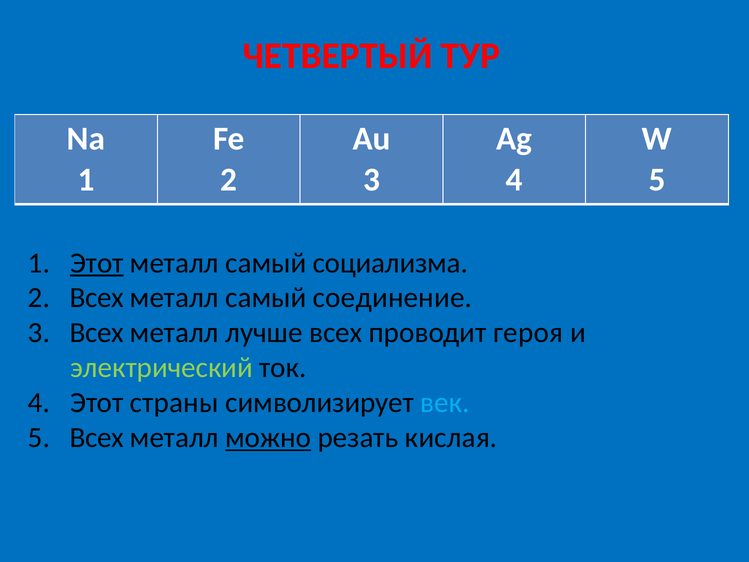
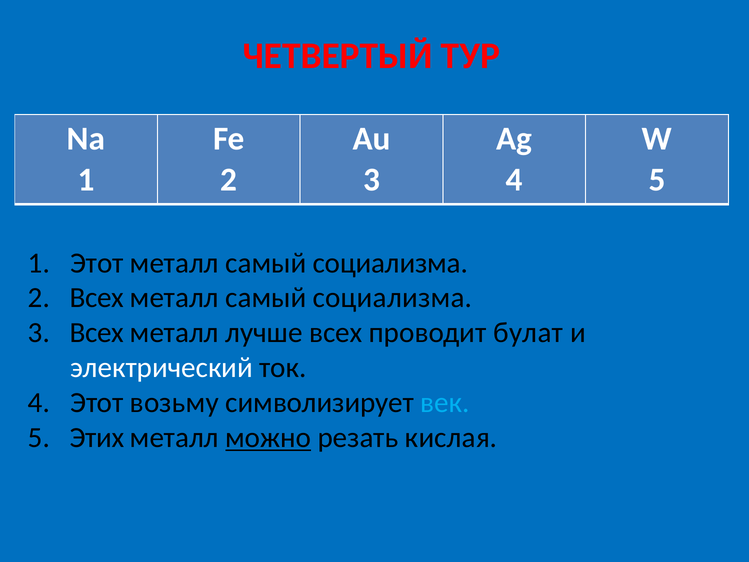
Этот underline: present -> none (97, 263)
соединение: соединение -> социализма (393, 298)
героя: героя -> булат (528, 333)
электрический colour: light green -> white (162, 368)
страны: страны -> возьму (174, 403)
5 Всех: Всех -> Этих (97, 438)
